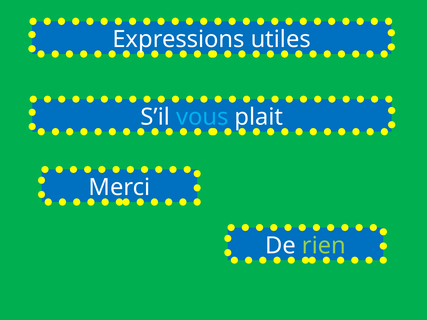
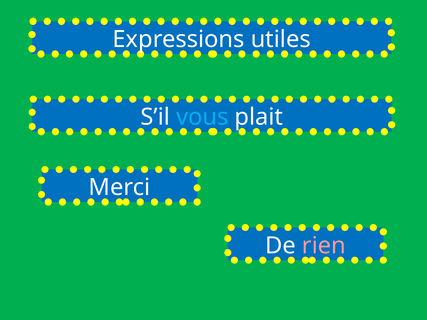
rien colour: light green -> pink (324, 246)
